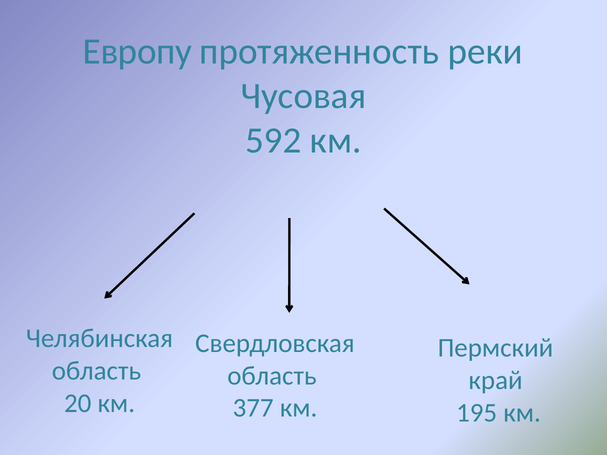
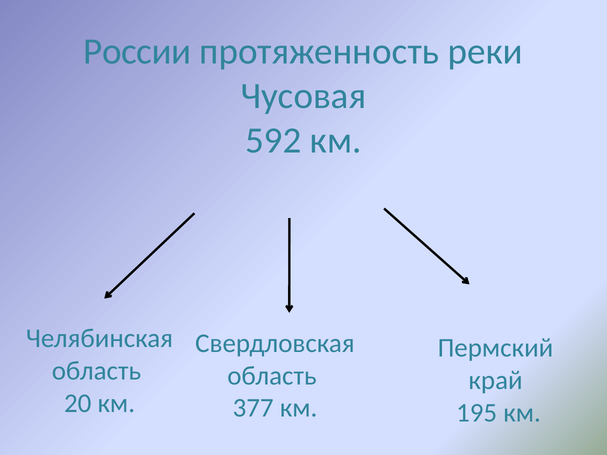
Европу: Европу -> России (137, 52)
